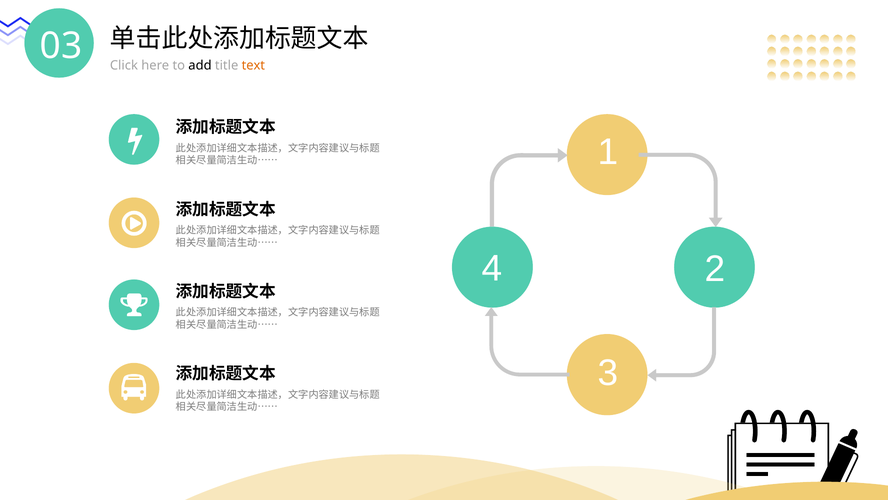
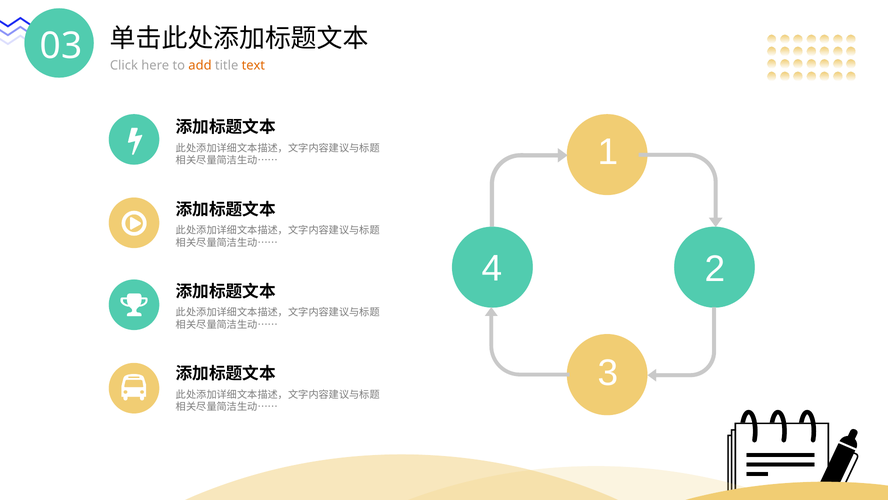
add colour: black -> orange (200, 66)
